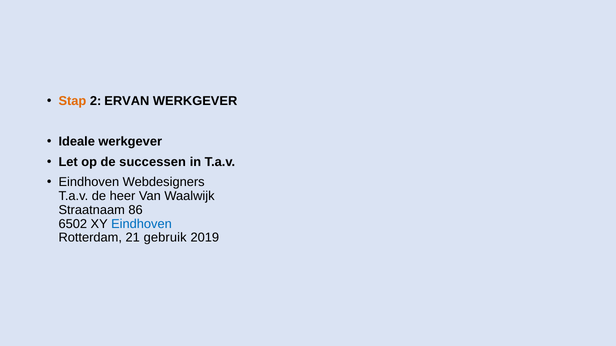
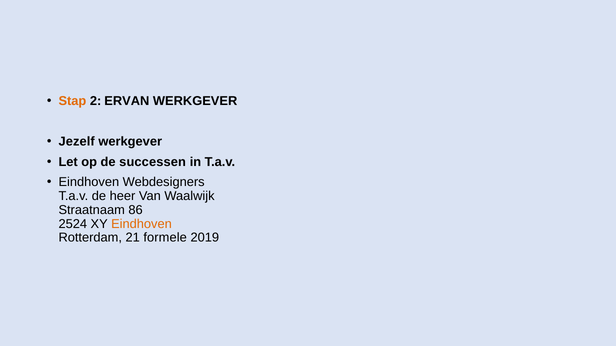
Ideale: Ideale -> Jezelf (77, 142)
6502: 6502 -> 2524 (73, 224)
Eindhoven colour: blue -> orange (141, 224)
gebruik: gebruik -> formele (165, 238)
